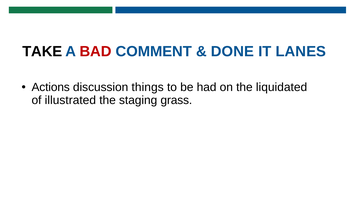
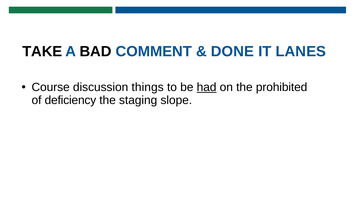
BAD colour: red -> black (96, 51)
Actions: Actions -> Course (51, 87)
had underline: none -> present (207, 87)
liquidated: liquidated -> prohibited (282, 87)
illustrated: illustrated -> deficiency (70, 100)
grass: grass -> slope (176, 100)
